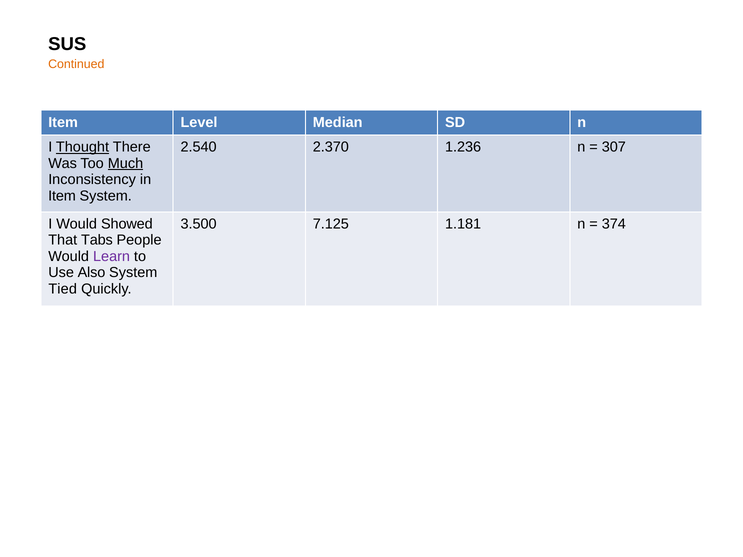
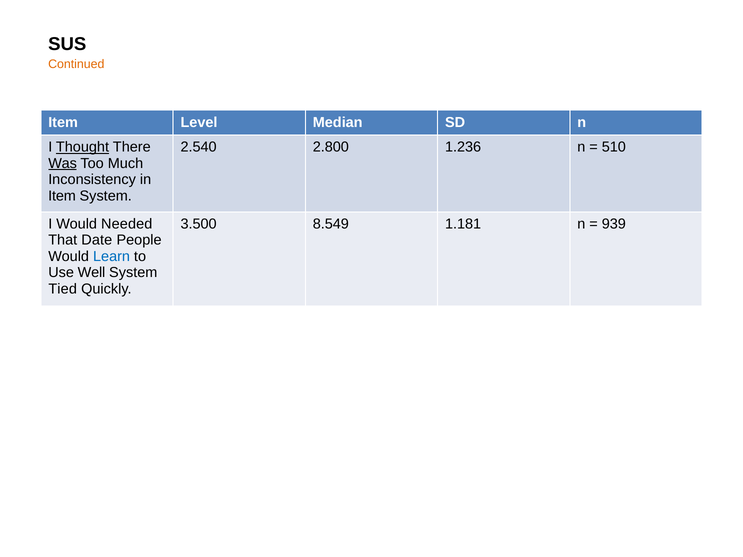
2.370: 2.370 -> 2.800 (331, 147)
307: 307 -> 510 (614, 147)
Was underline: none -> present (63, 163)
Much underline: present -> none (125, 163)
Showed: Showed -> Needed (127, 224)
7.125: 7.125 -> 8.549 (331, 224)
374: 374 -> 939 (614, 224)
Tabs: Tabs -> Date (97, 240)
Learn colour: purple -> blue (112, 257)
Also: Also -> Well (91, 273)
